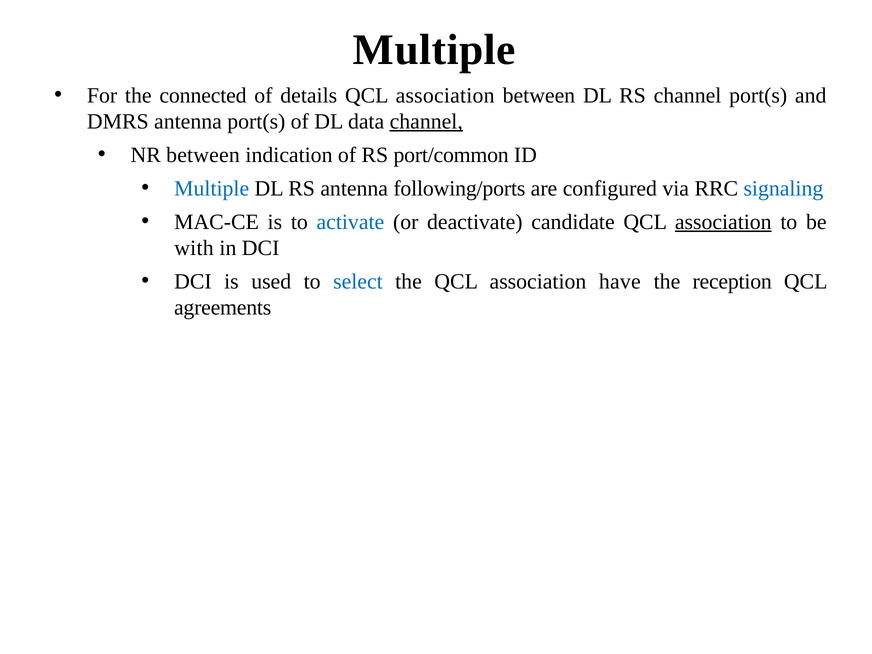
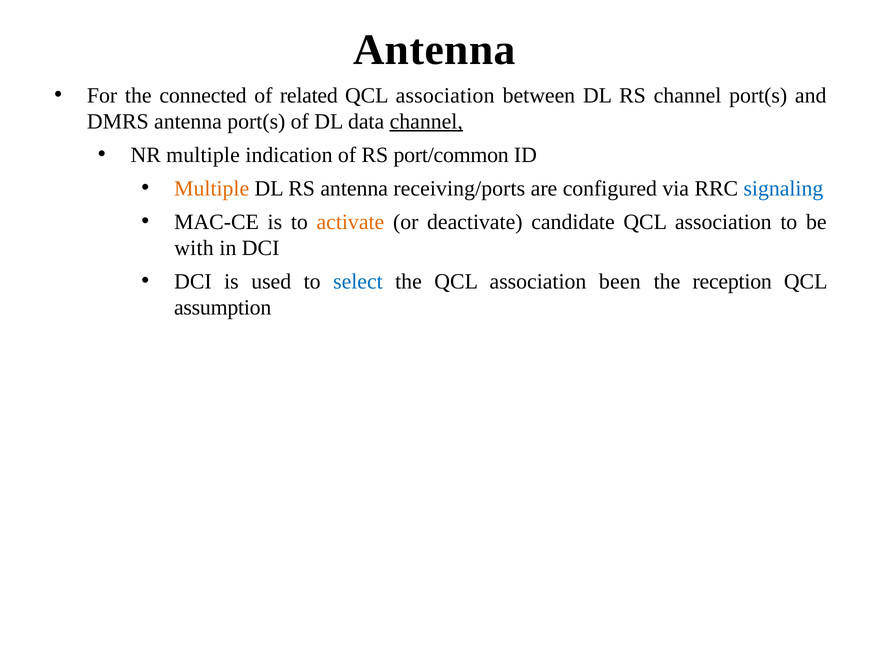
Multiple: Multiple -> Antenna (434, 50)
details: details -> related (309, 95)
NR between: between -> multiple (203, 155)
Multiple colour: blue -> orange (212, 188)
following/ports: following/ports -> receiving/ports (459, 188)
activate colour: blue -> orange (350, 222)
association underline: present -> none (723, 222)
have: have -> been (620, 281)
agreements: agreements -> assumption (223, 308)
